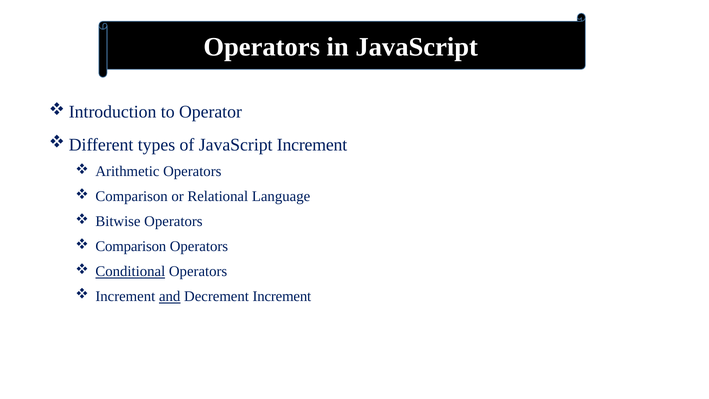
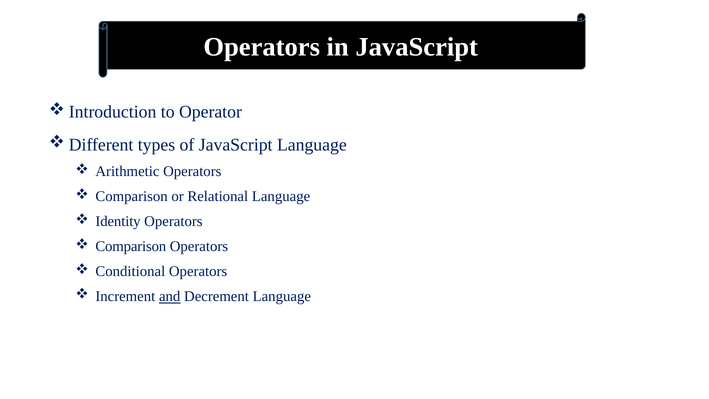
JavaScript Increment: Increment -> Language (312, 145)
Bitwise: Bitwise -> Identity (118, 221)
Conditional underline: present -> none (130, 271)
Decrement Increment: Increment -> Language (282, 296)
